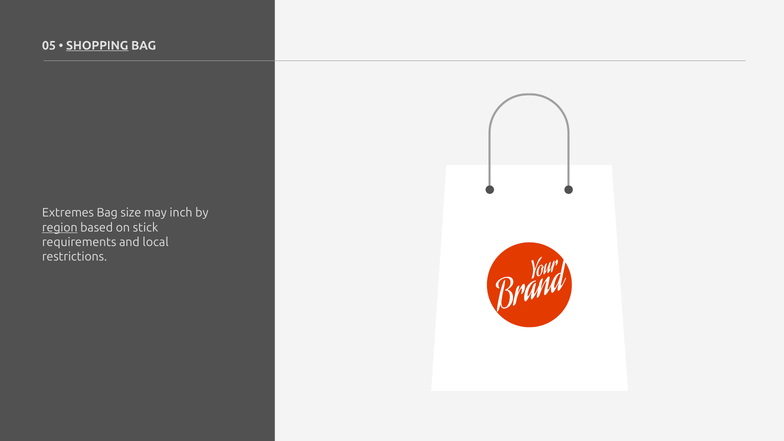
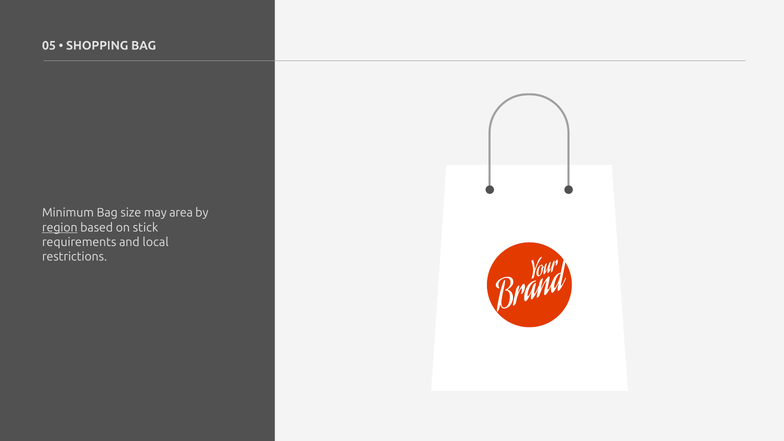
SHOPPING underline: present -> none (97, 46)
Extremes: Extremes -> Minimum (68, 213)
inch: inch -> area (181, 213)
